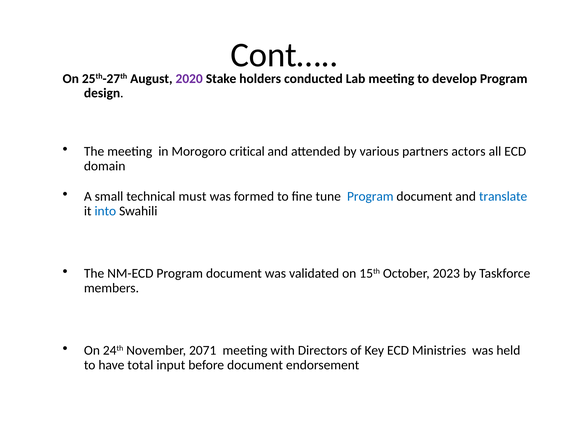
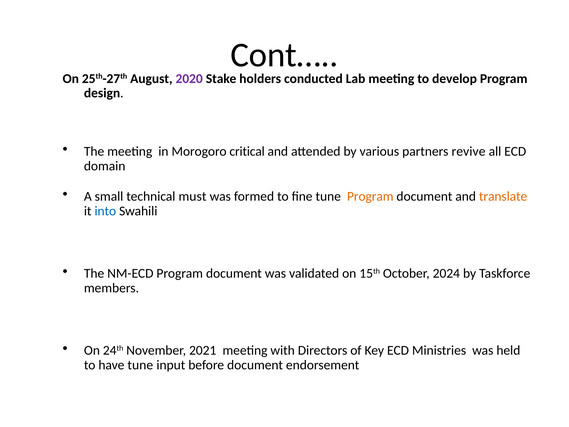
actors: actors -> revive (468, 151)
Program colour: blue -> orange (370, 196)
translate colour: blue -> orange (503, 196)
2023: 2023 -> 2024 (446, 273)
2071: 2071 -> 2021 (203, 350)
have total: total -> tune (140, 365)
